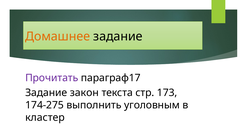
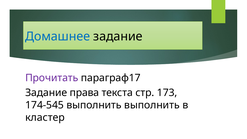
Домашнее colour: orange -> blue (58, 36)
закон: закон -> права (84, 93)
174-275: 174-275 -> 174-545 (45, 105)
выполнить уголовным: уголовным -> выполнить (152, 105)
